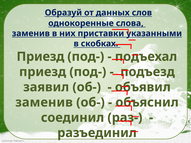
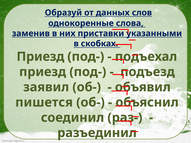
заменив: заменив -> пишется (44, 103)
